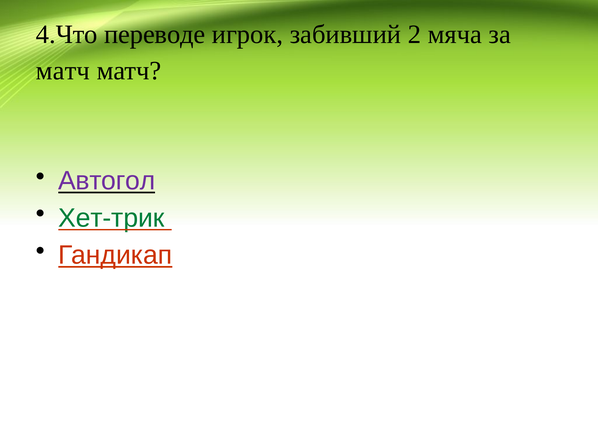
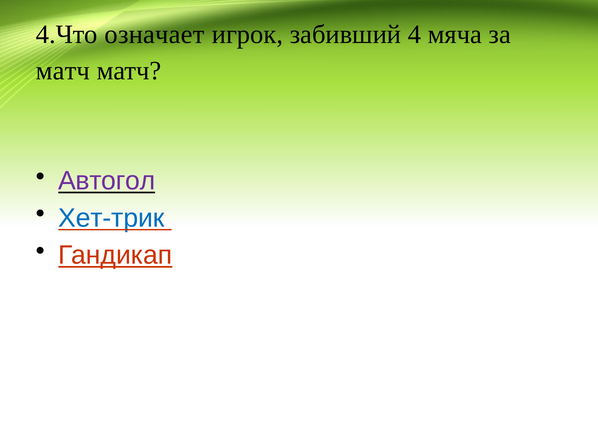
переводе: переводе -> означает (155, 35)
2: 2 -> 4 (415, 35)
Хет-трик colour: green -> blue (111, 218)
